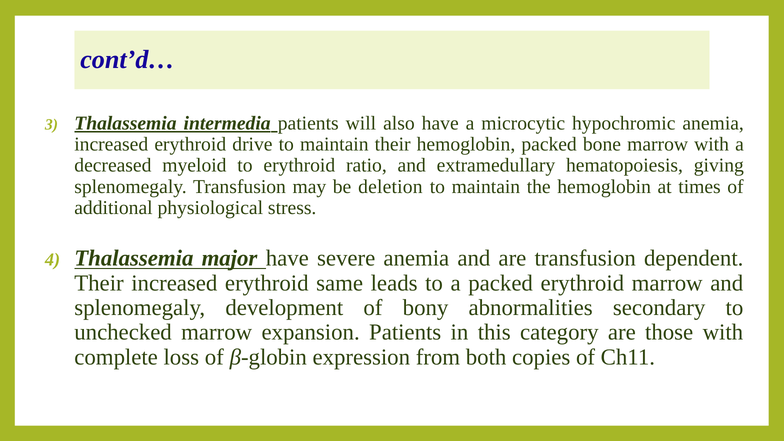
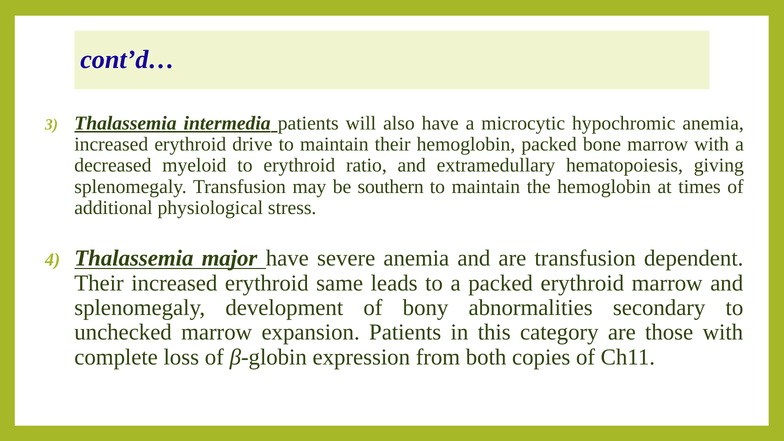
deletion: deletion -> southern (391, 187)
